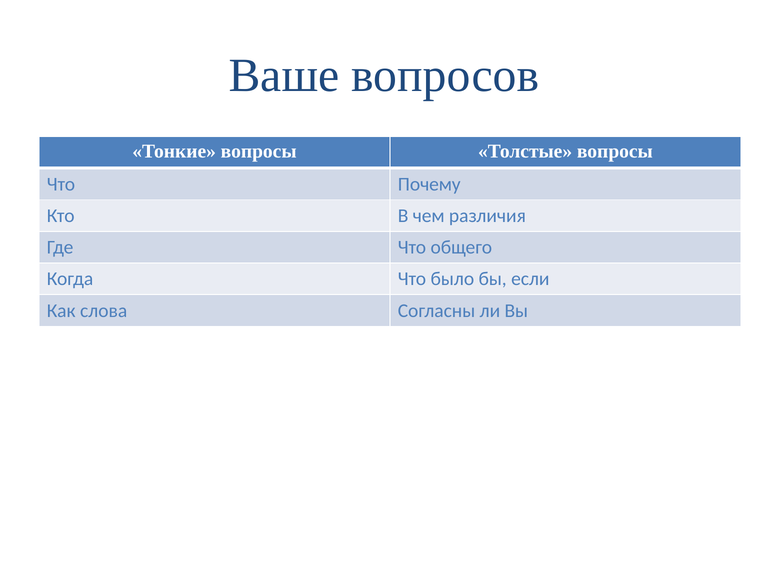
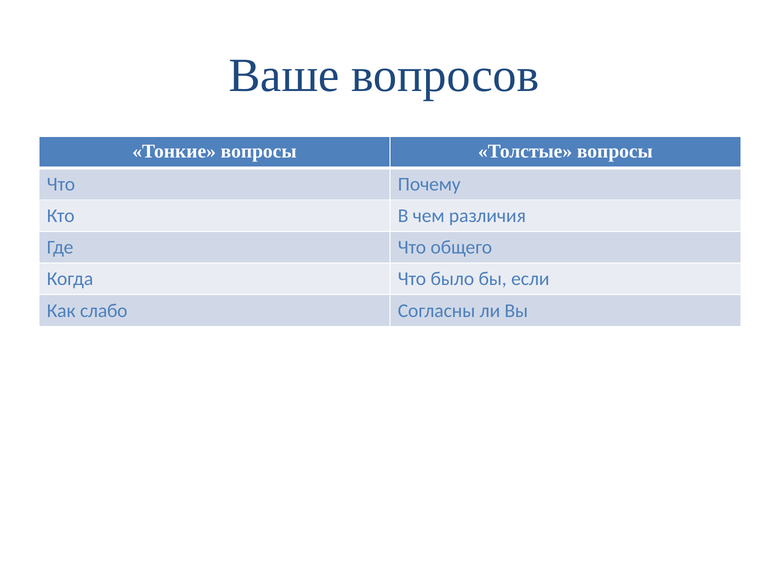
слова: слова -> слабо (104, 311)
